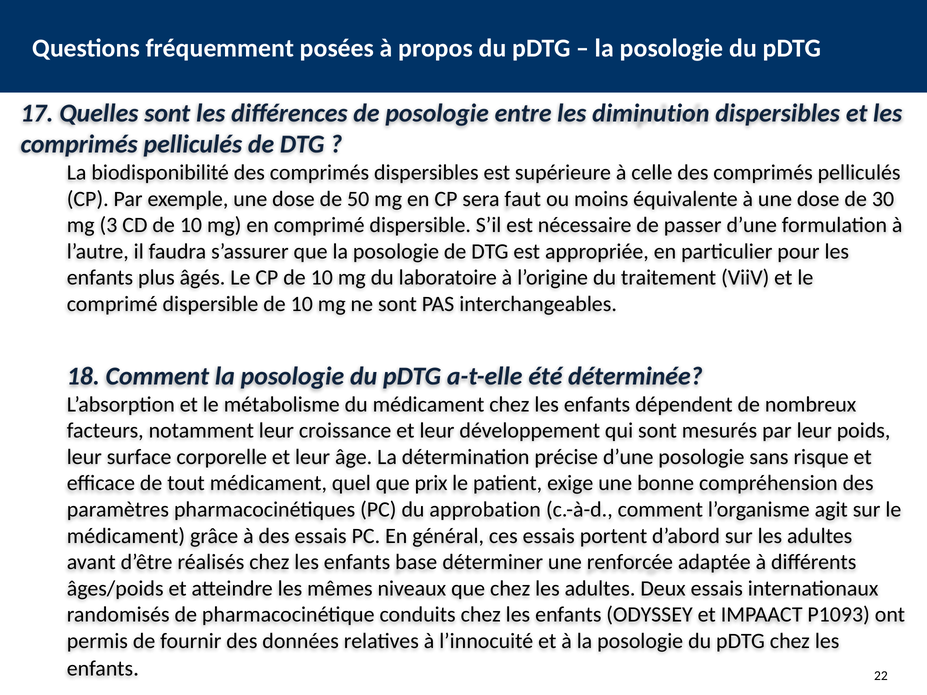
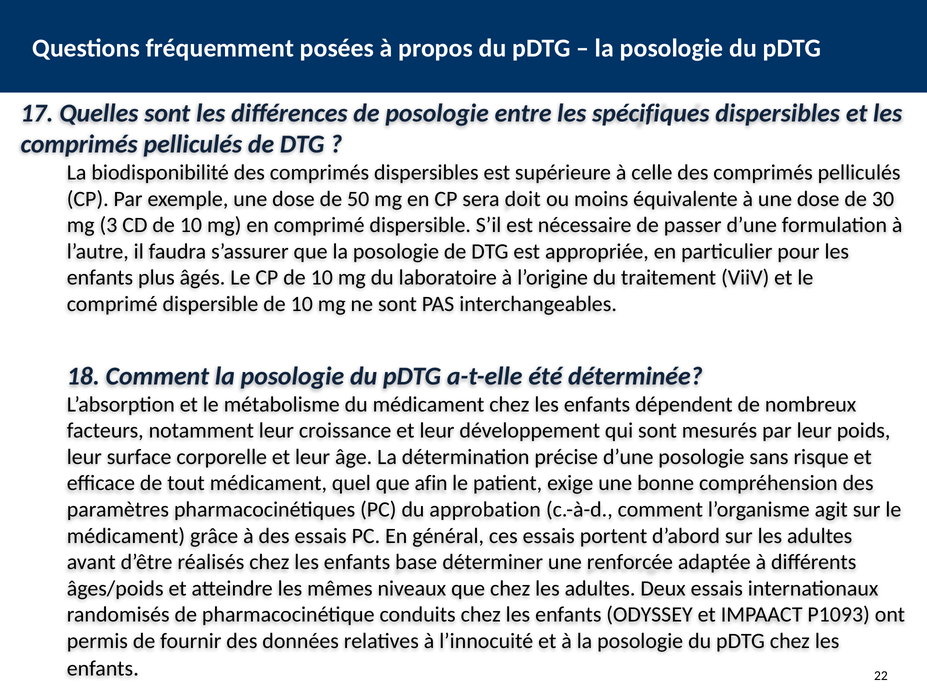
diminution: diminution -> spécifiques (651, 114)
faut: faut -> doit (523, 199)
prix: prix -> afin (431, 483)
